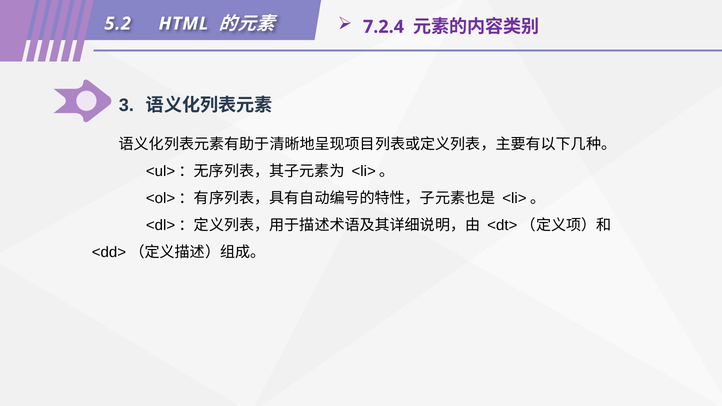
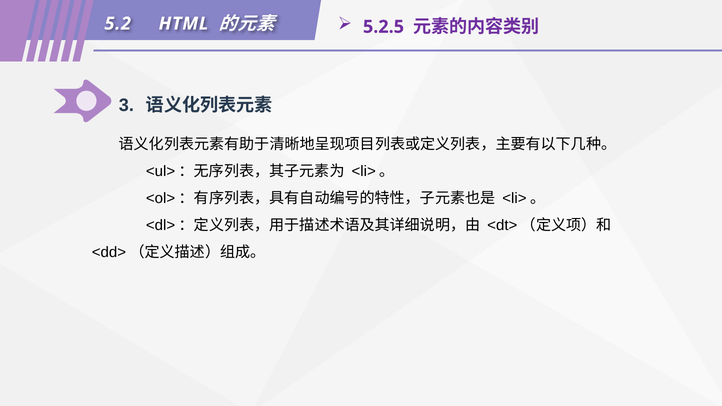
7.2.4: 7.2.4 -> 5.2.5 (383, 27)
